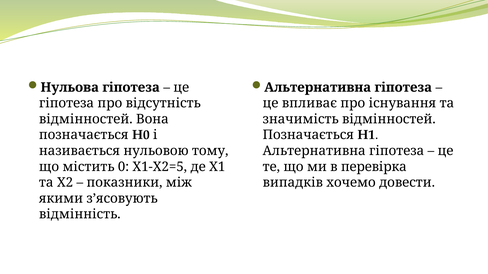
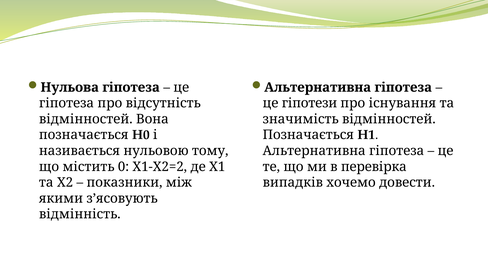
впливає: впливає -> гіпотези (309, 103)
Х1-Х2=5: Х1-Х2=5 -> Х1-Х2=2 (160, 167)
